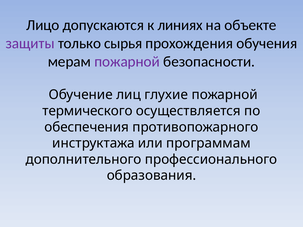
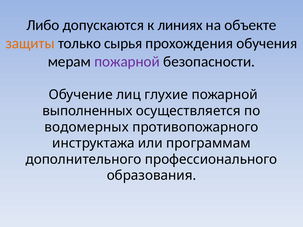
Лицо: Лицо -> Либо (43, 25)
защиты colour: purple -> orange (30, 43)
термического: термического -> выполненных (87, 111)
обеспечения: обеспечения -> водомерных (87, 127)
